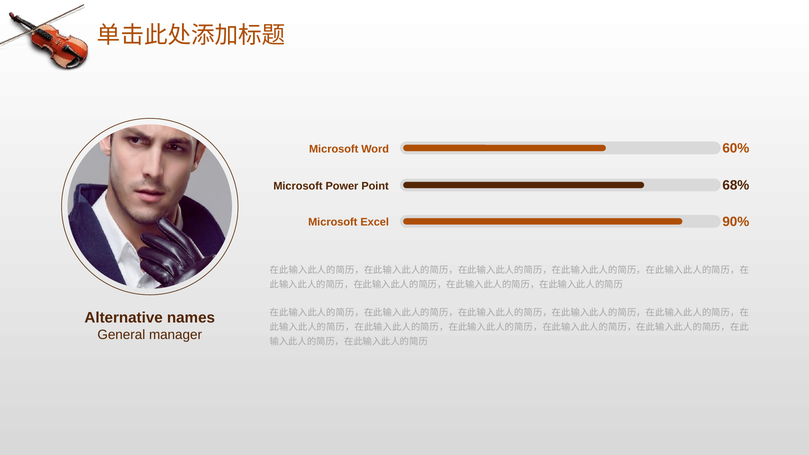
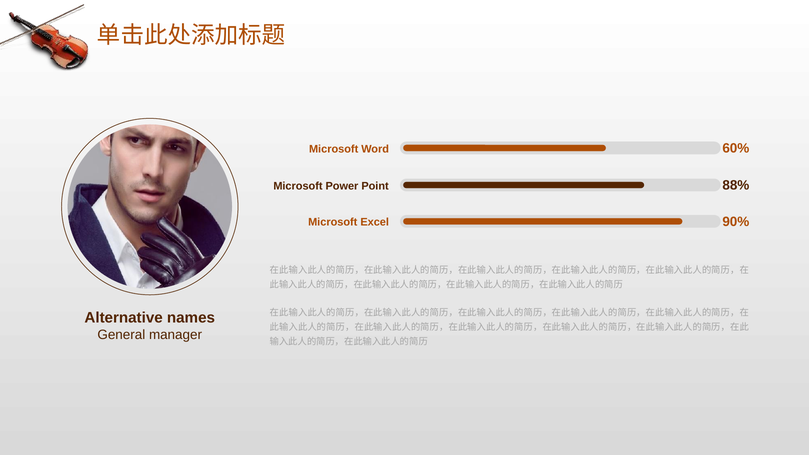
68%: 68% -> 88% (736, 186)
